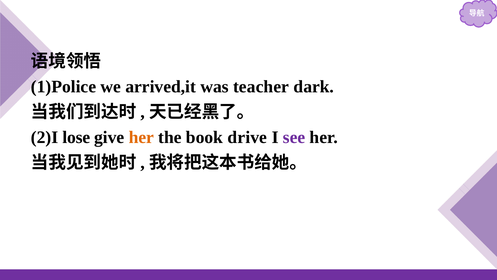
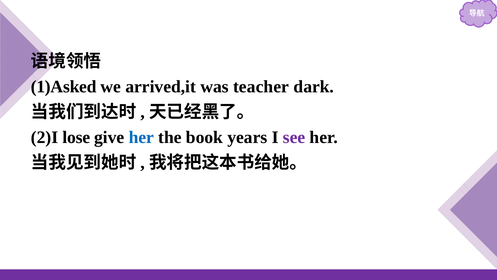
1)Police: 1)Police -> 1)Asked (64, 87)
her colour: orange -> blue (141, 137)
drive: drive -> years (247, 137)
